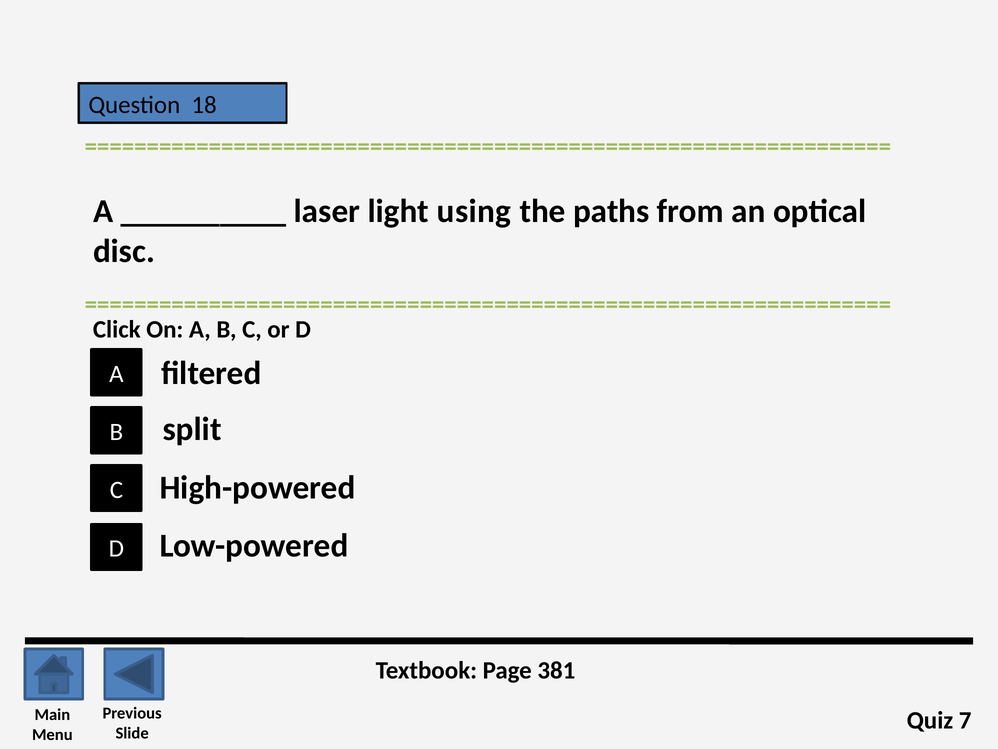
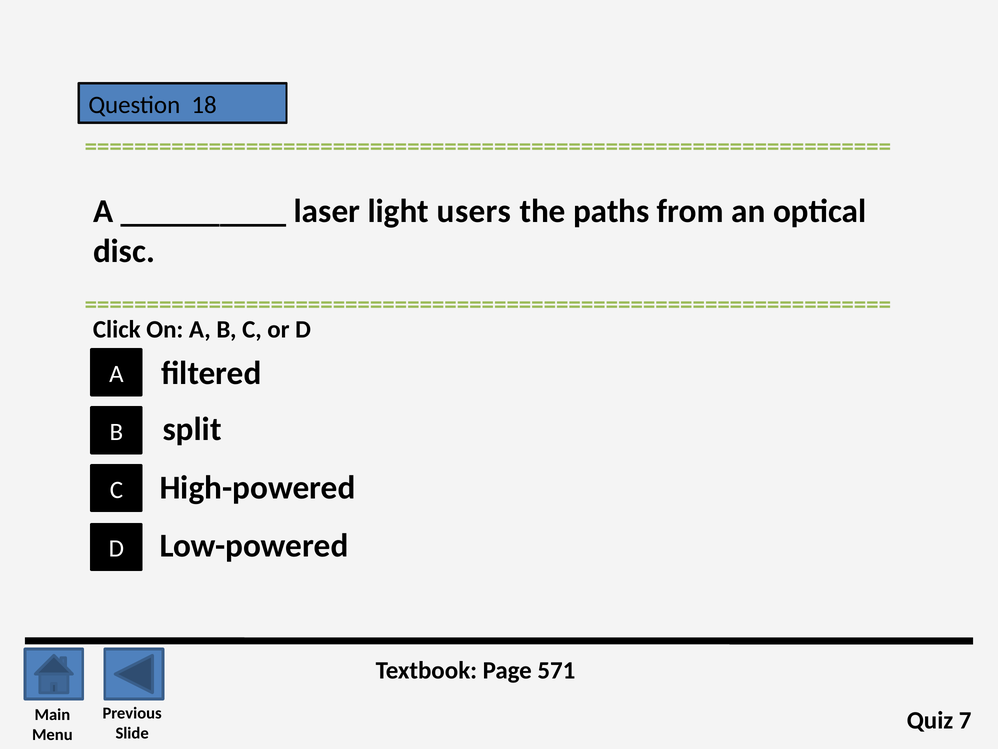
using: using -> users (474, 211)
381: 381 -> 571 (556, 670)
